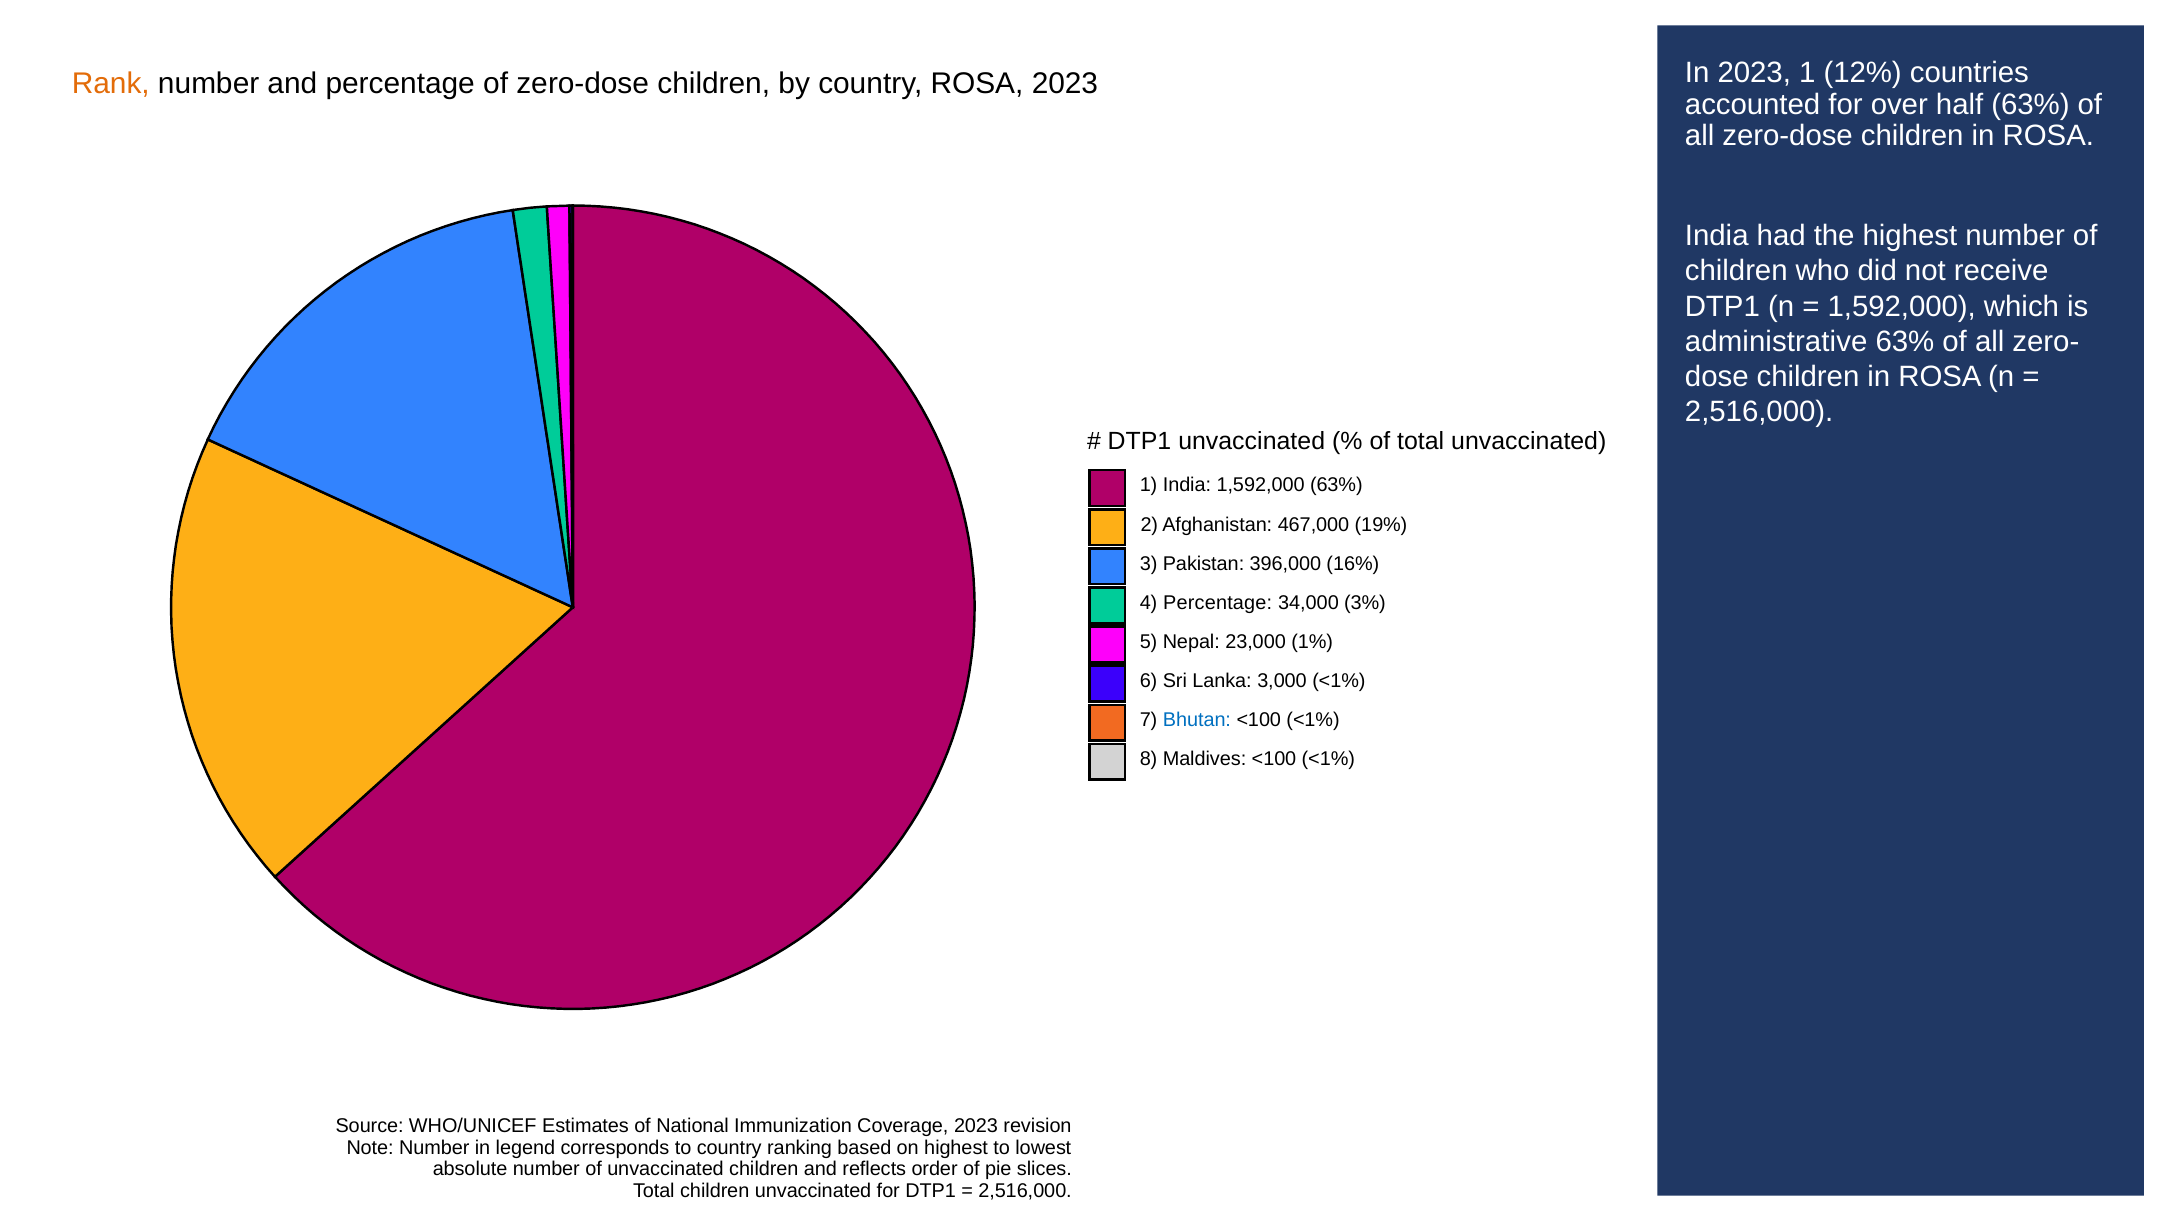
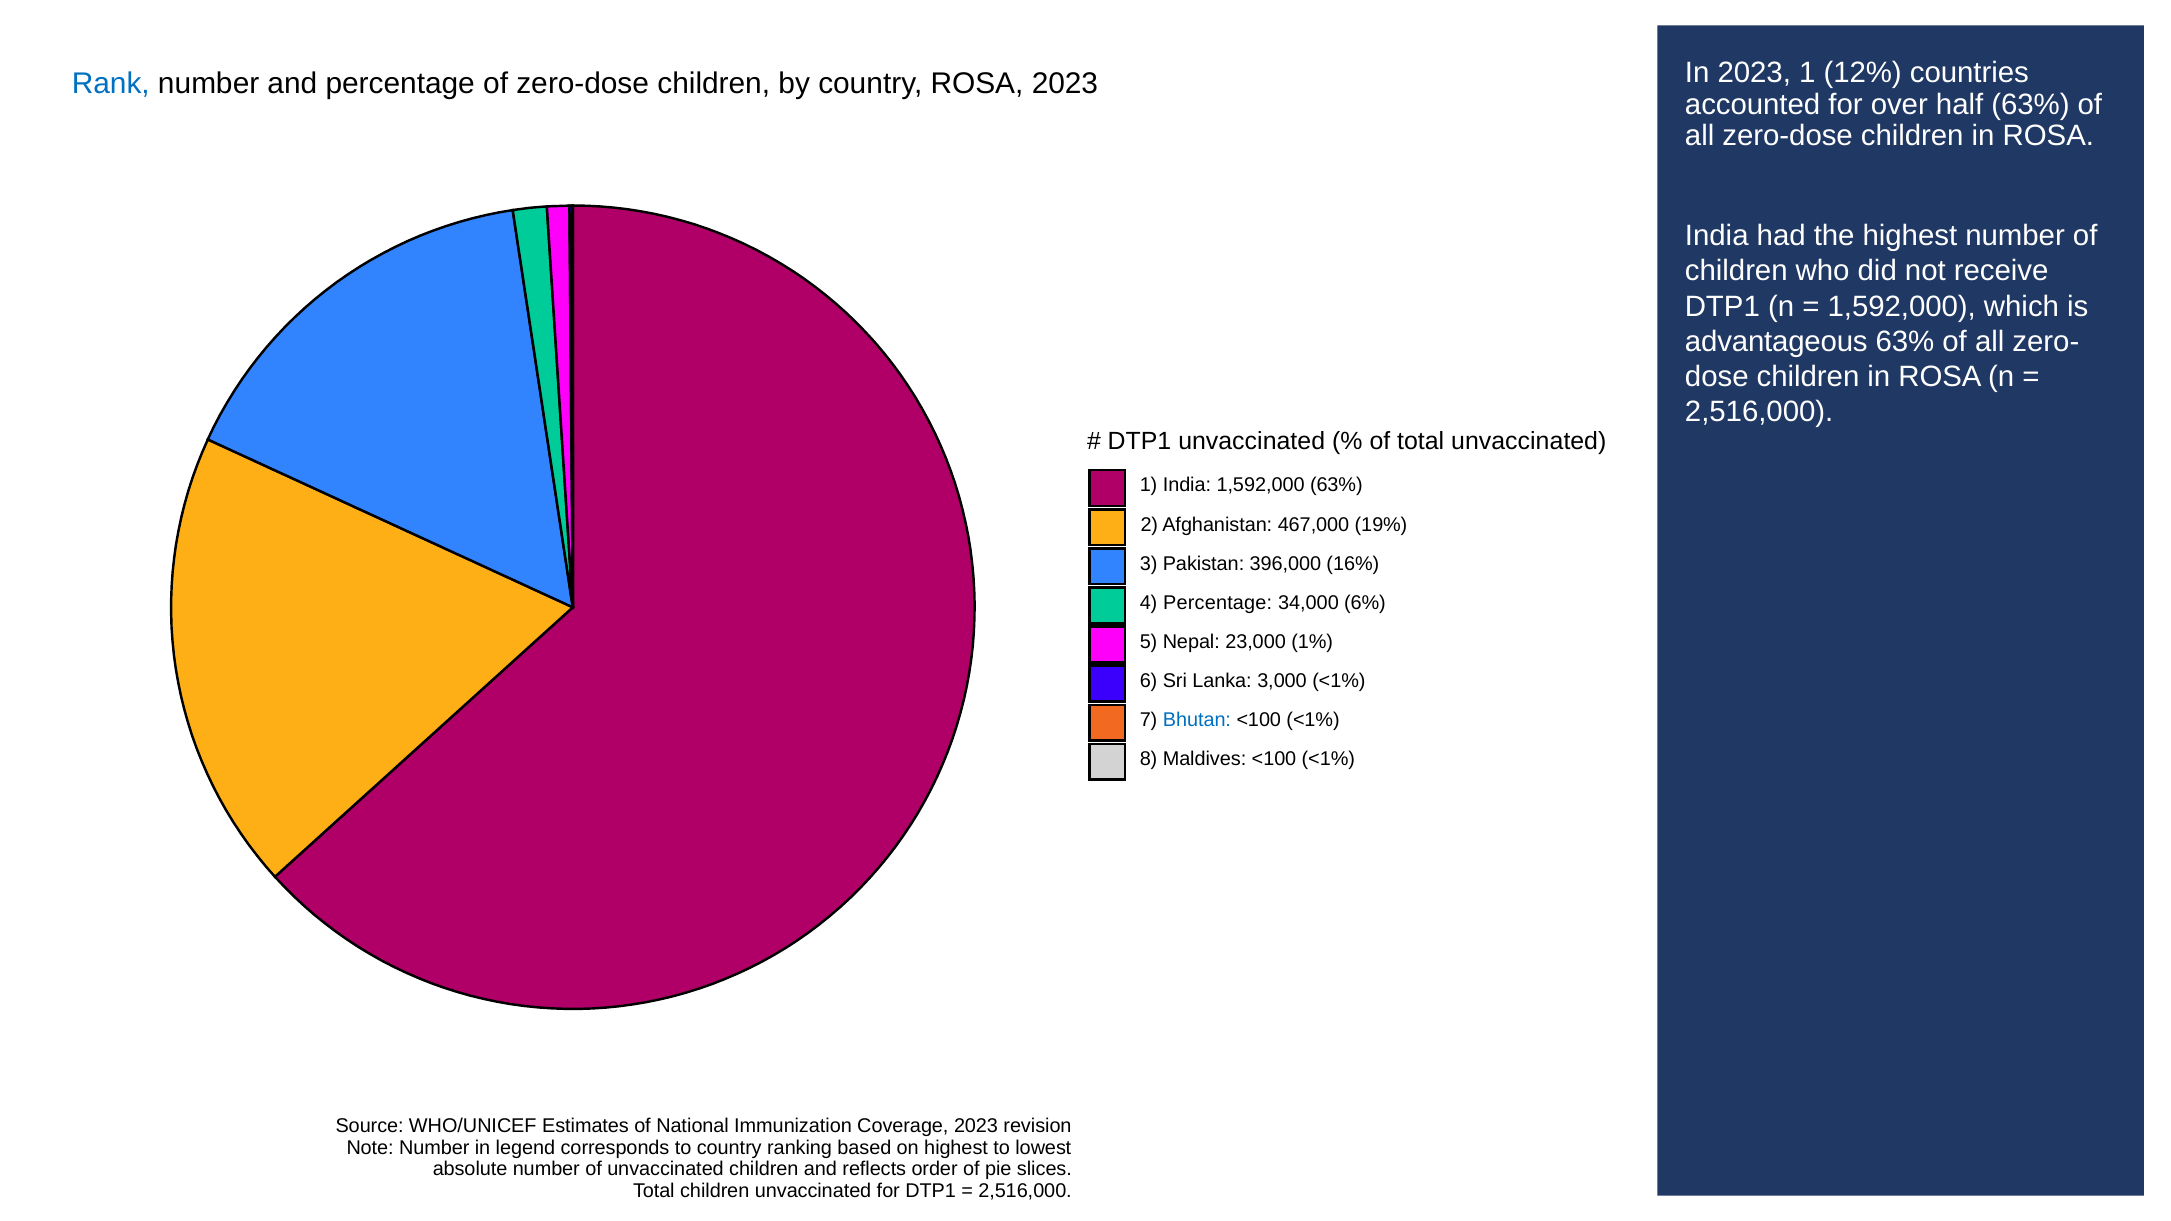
Rank colour: orange -> blue (111, 84)
administrative: administrative -> advantageous (1776, 342)
3%: 3% -> 6% (1365, 603)
